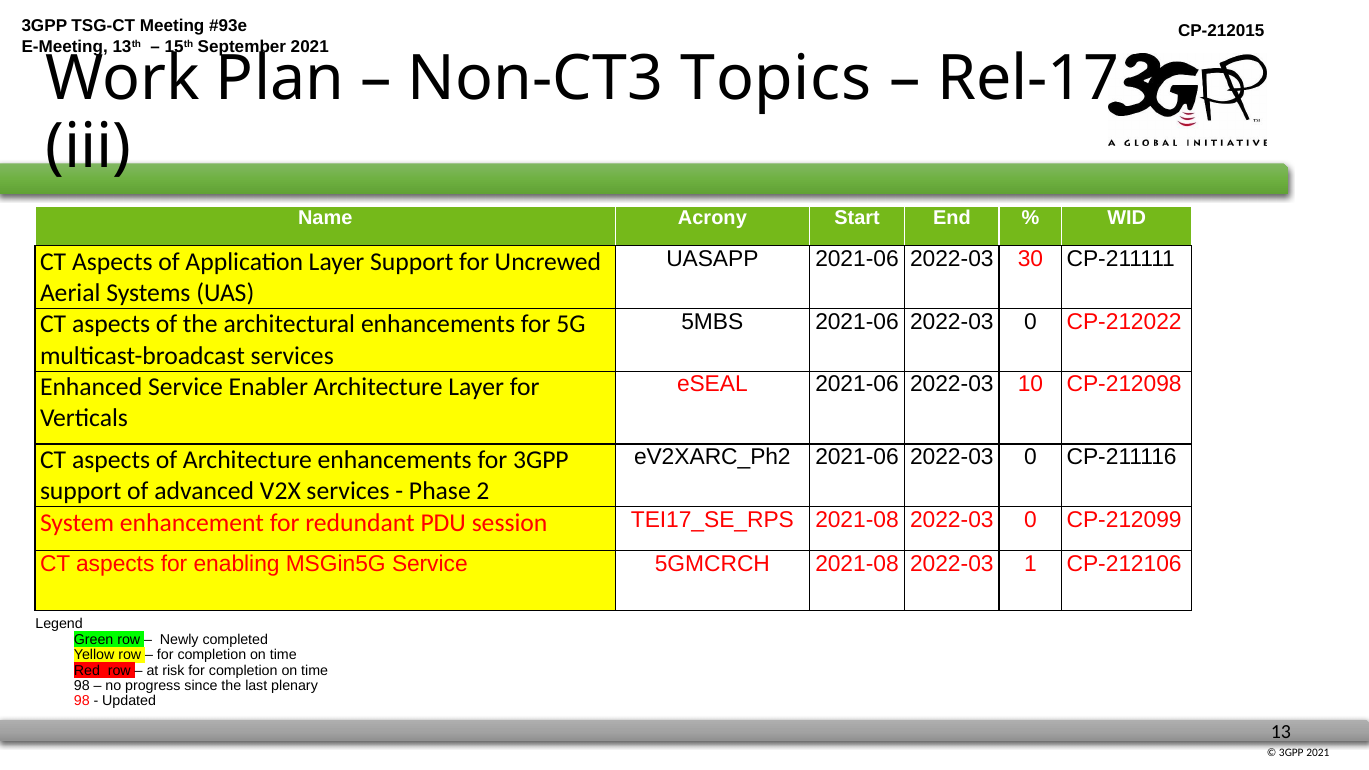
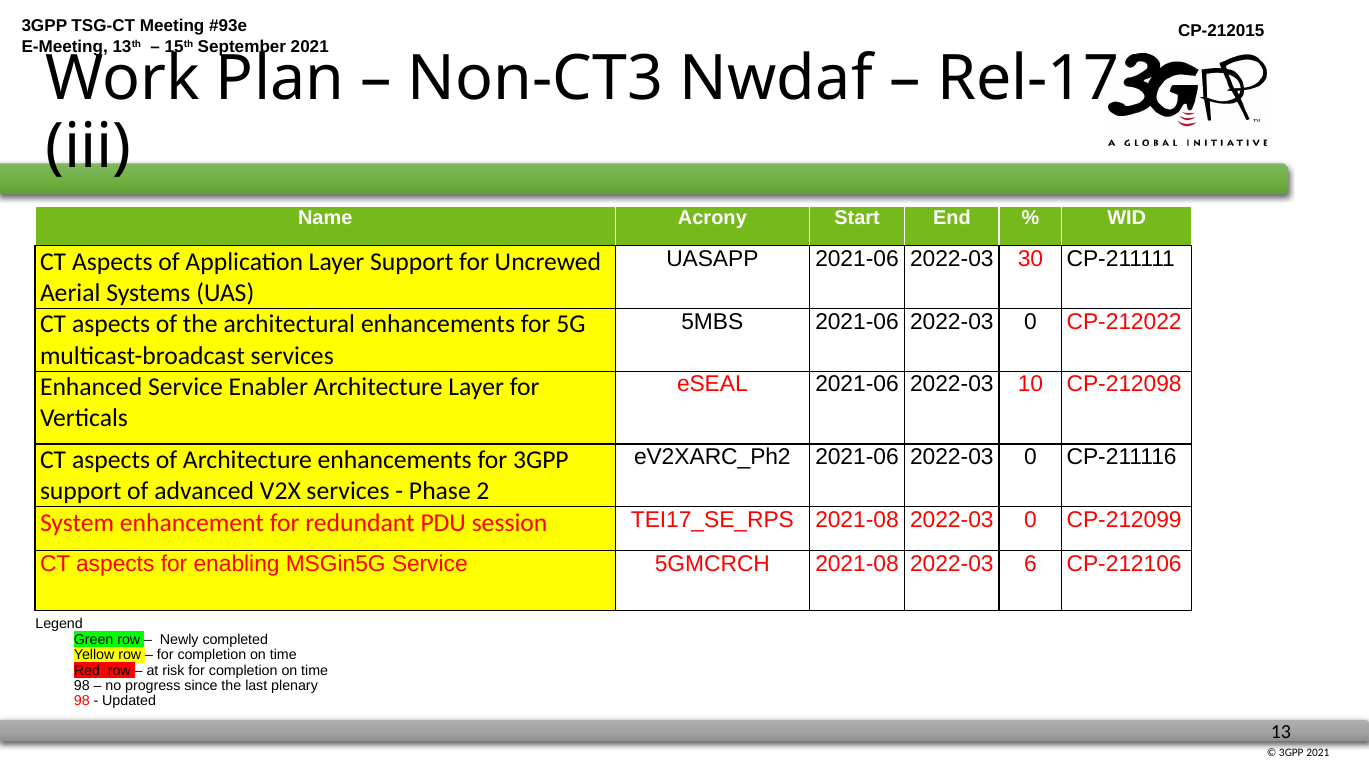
Topics: Topics -> Nwdaf (776, 79)
1: 1 -> 6 (1031, 564)
